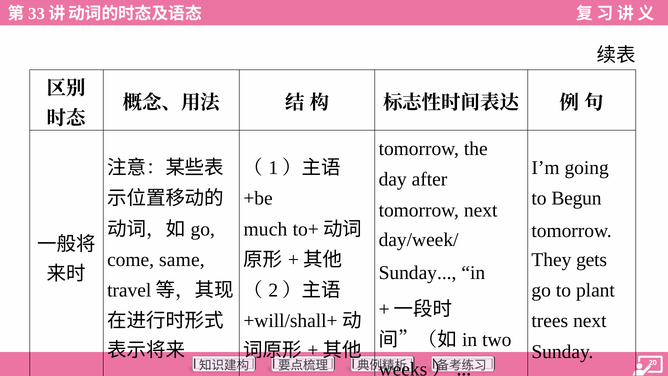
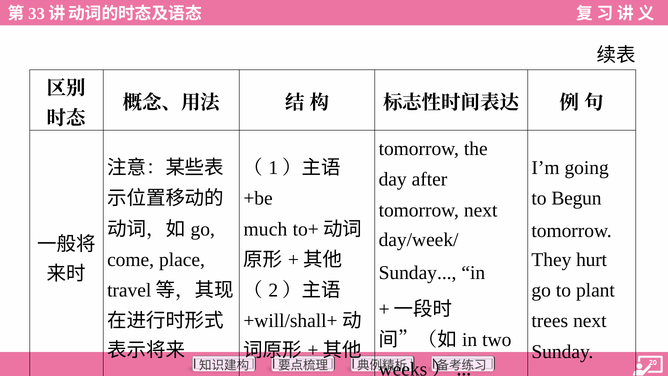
same: same -> place (182, 260)
gets: gets -> hurt (592, 260)
